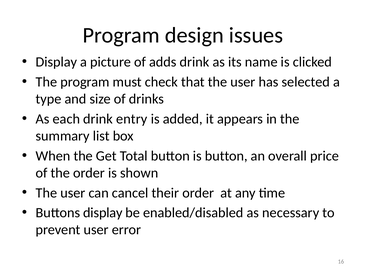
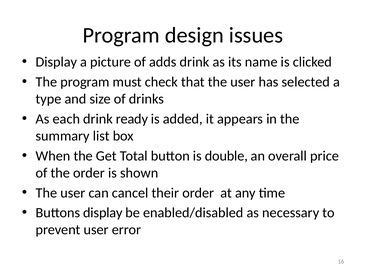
entry: entry -> ready (132, 119)
is button: button -> double (226, 156)
